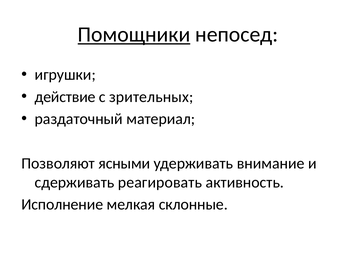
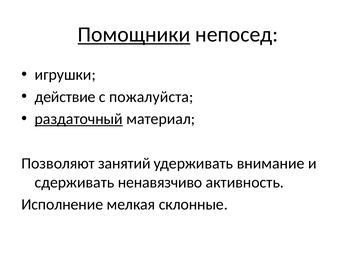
зрительных: зрительных -> пожалуйста (151, 97)
раздаточный underline: none -> present (79, 119)
ясными: ясными -> занятий (124, 163)
реагировать: реагировать -> ненавязчиво (160, 182)
